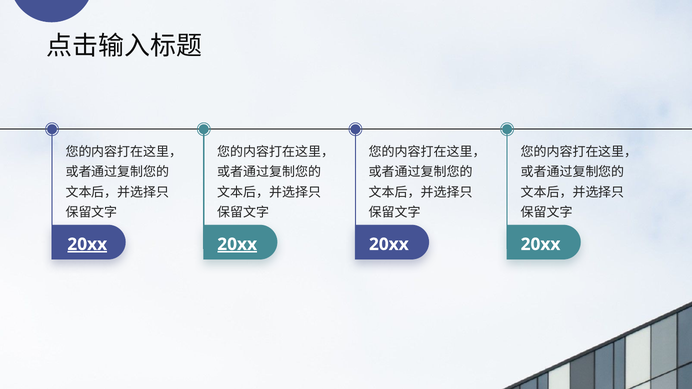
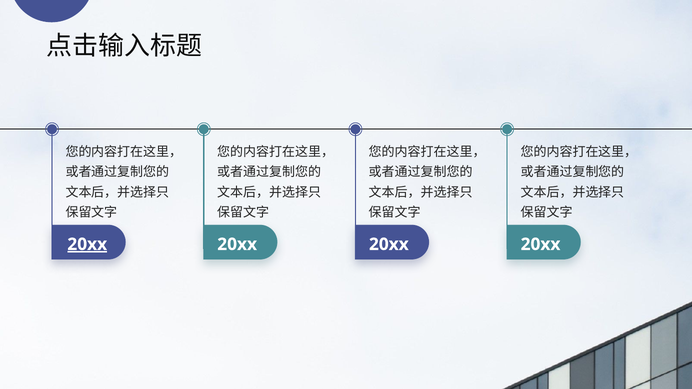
20xx underline: present -> none (237, 244)
